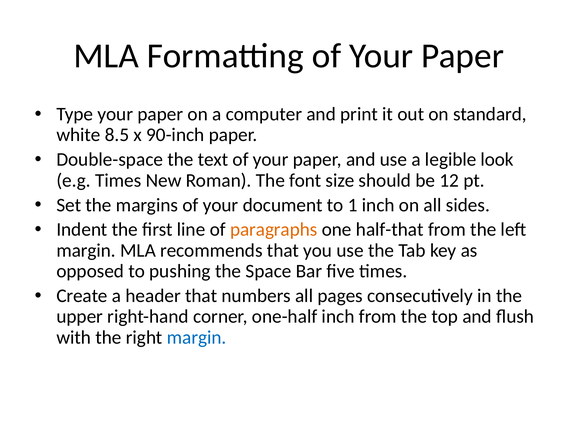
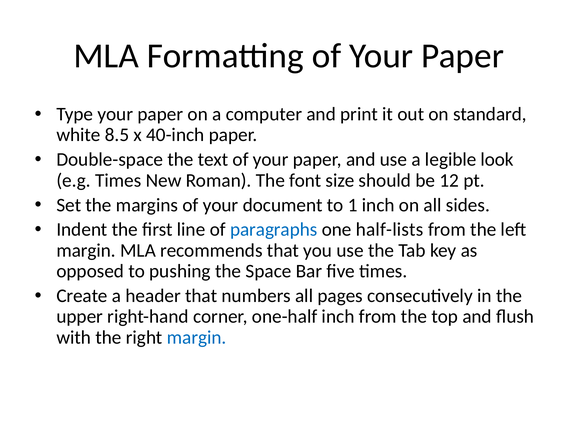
90-inch: 90-inch -> 40-inch (175, 135)
paragraphs colour: orange -> blue (274, 230)
half-that: half-that -> half-lists (390, 230)
